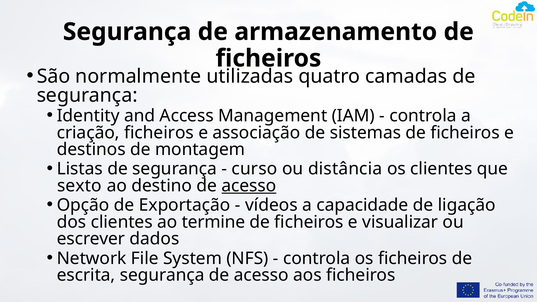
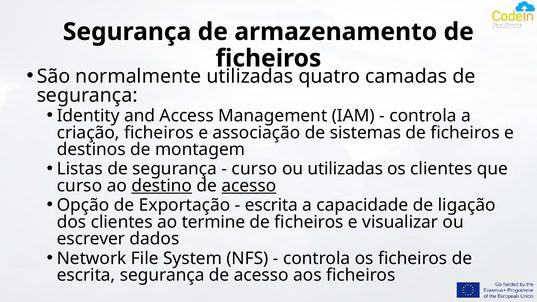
ou distância: distância -> utilizadas (345, 169)
sexto: sexto -> curso (80, 186)
destino underline: none -> present (162, 186)
vídeos: vídeos -> escrita (271, 205)
